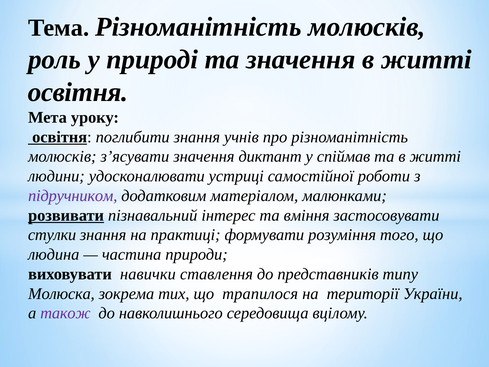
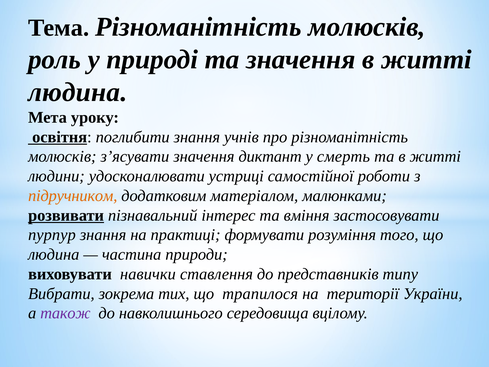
освітня: освітня -> людина (78, 92)
спіймав: спіймав -> смерть (343, 157)
підручником colour: purple -> orange (73, 196)
стулки: стулки -> пурпур (52, 235)
Молюска: Молюска -> Вибрати (61, 293)
